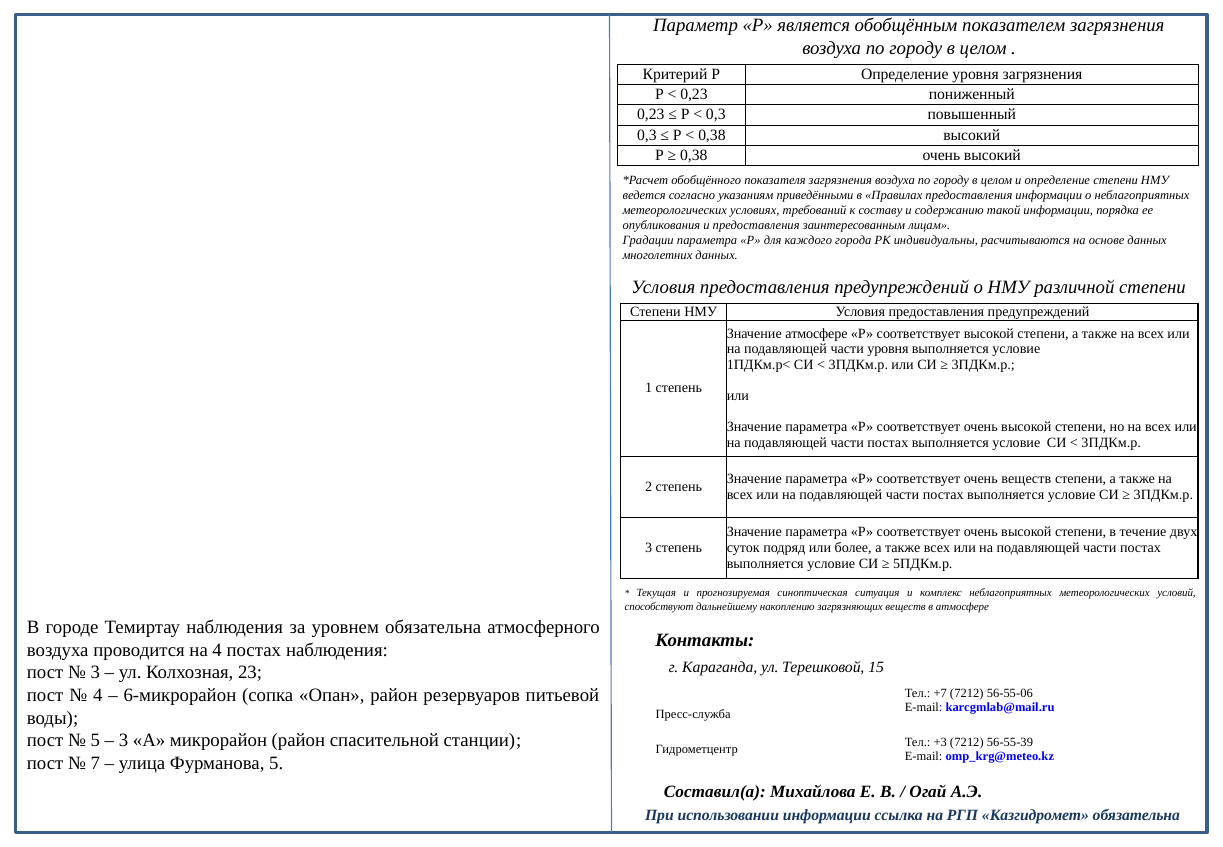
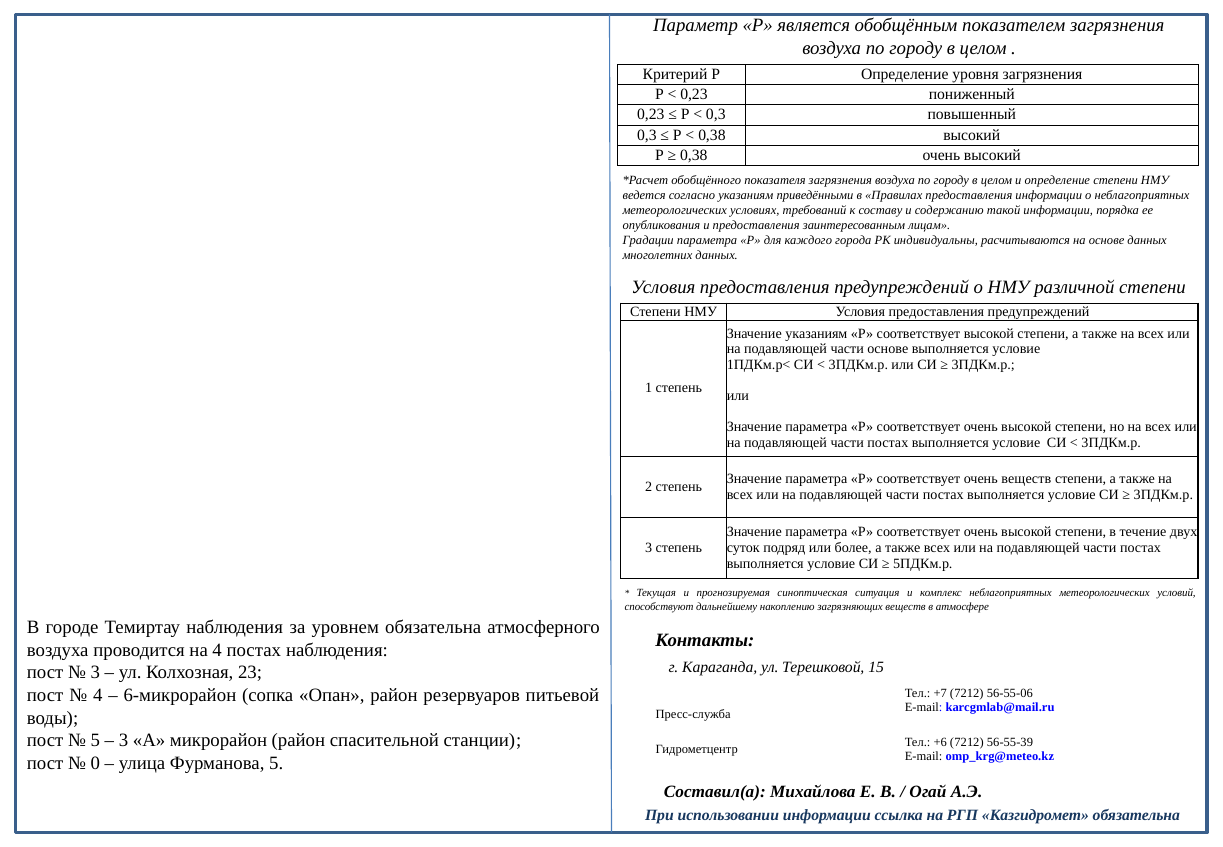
Значение атмосфере: атмосфере -> указаниям (816, 333)
части уровня: уровня -> основе (888, 349)
+3: +3 -> +6 (940, 742)
7: 7 -> 0 (95, 763)
